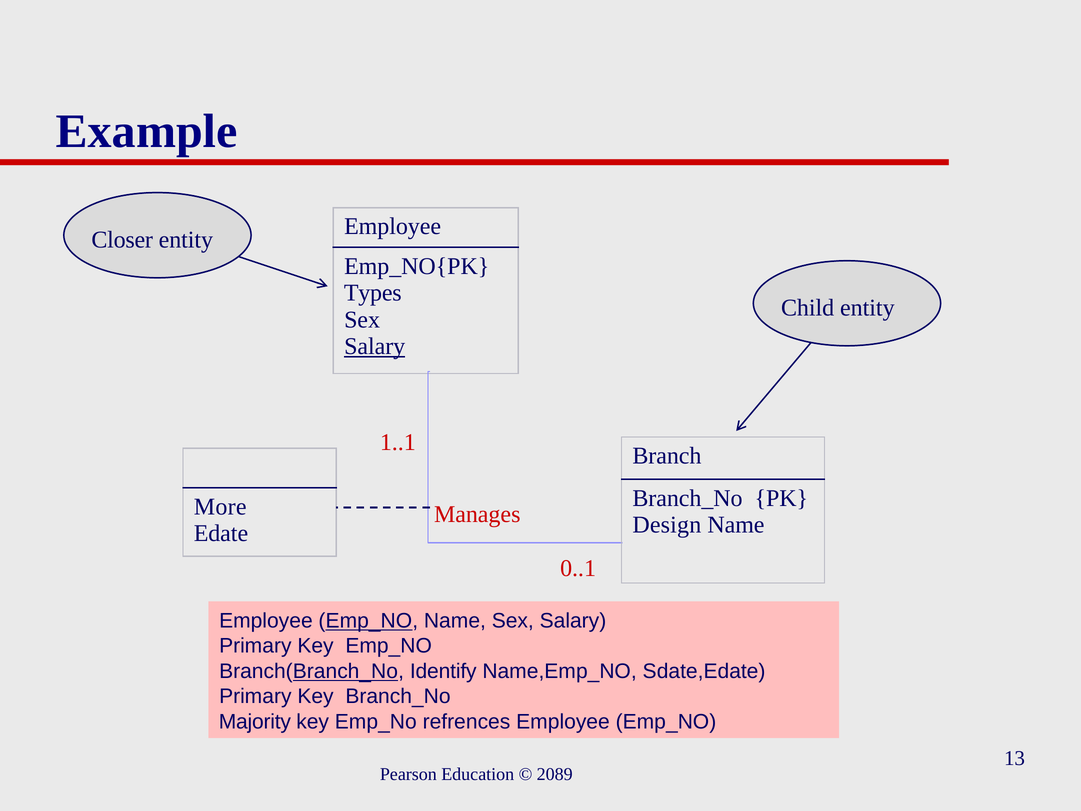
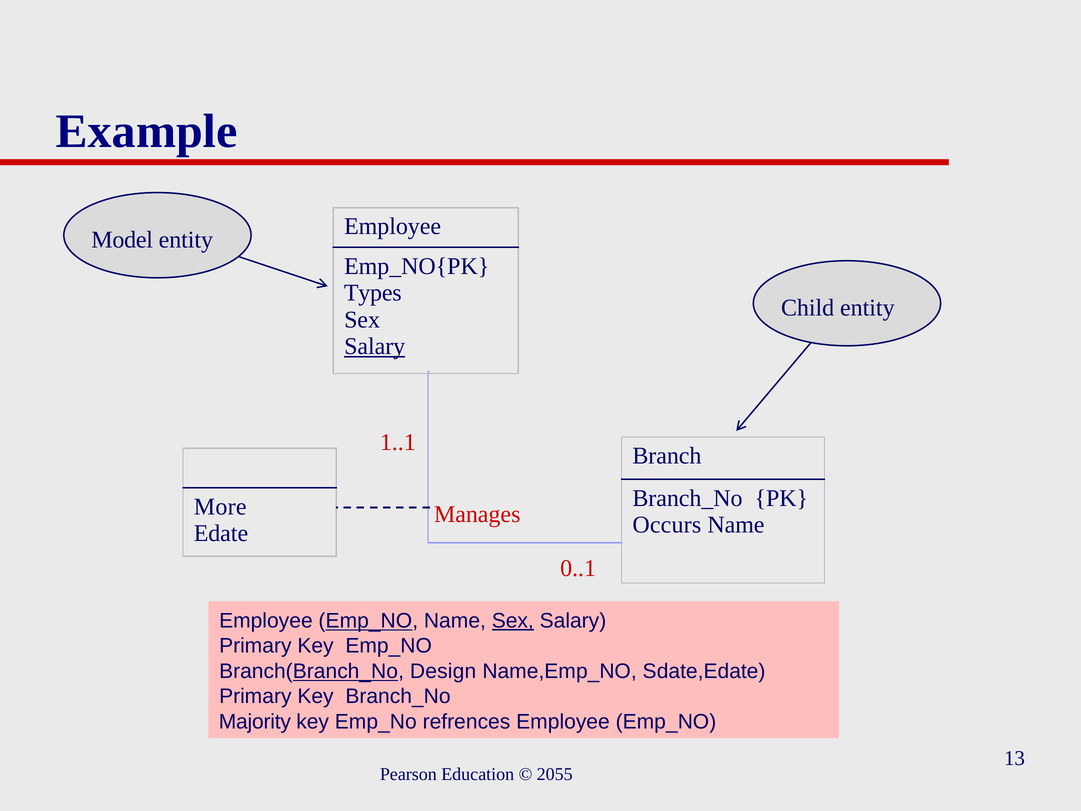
Closer: Closer -> Model (122, 240)
Design: Design -> Occurs (667, 525)
Sex underline: none -> present (513, 621)
Identify: Identify -> Design (443, 671)
2089: 2089 -> 2055 (555, 774)
